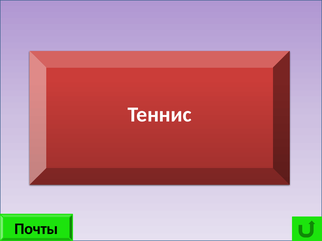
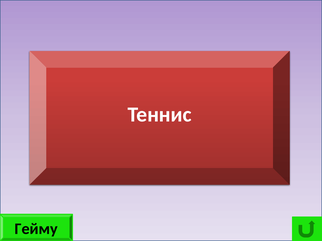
Почты: Почты -> Гейму (36, 229)
